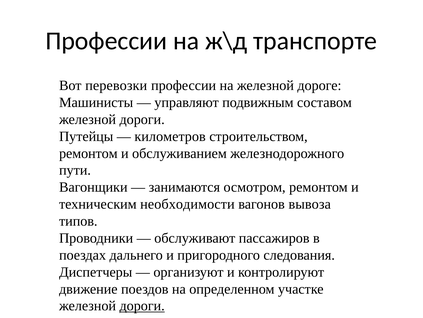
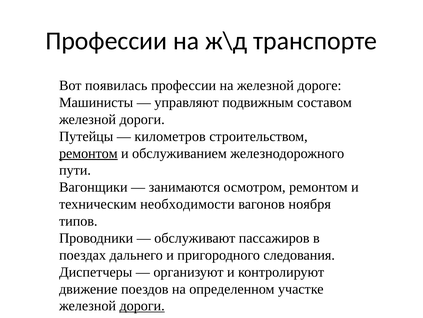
перевозки: перевозки -> появилась (116, 85)
ремонтом underline: none -> present (88, 153)
вывоза: вывоза -> ноября (310, 204)
